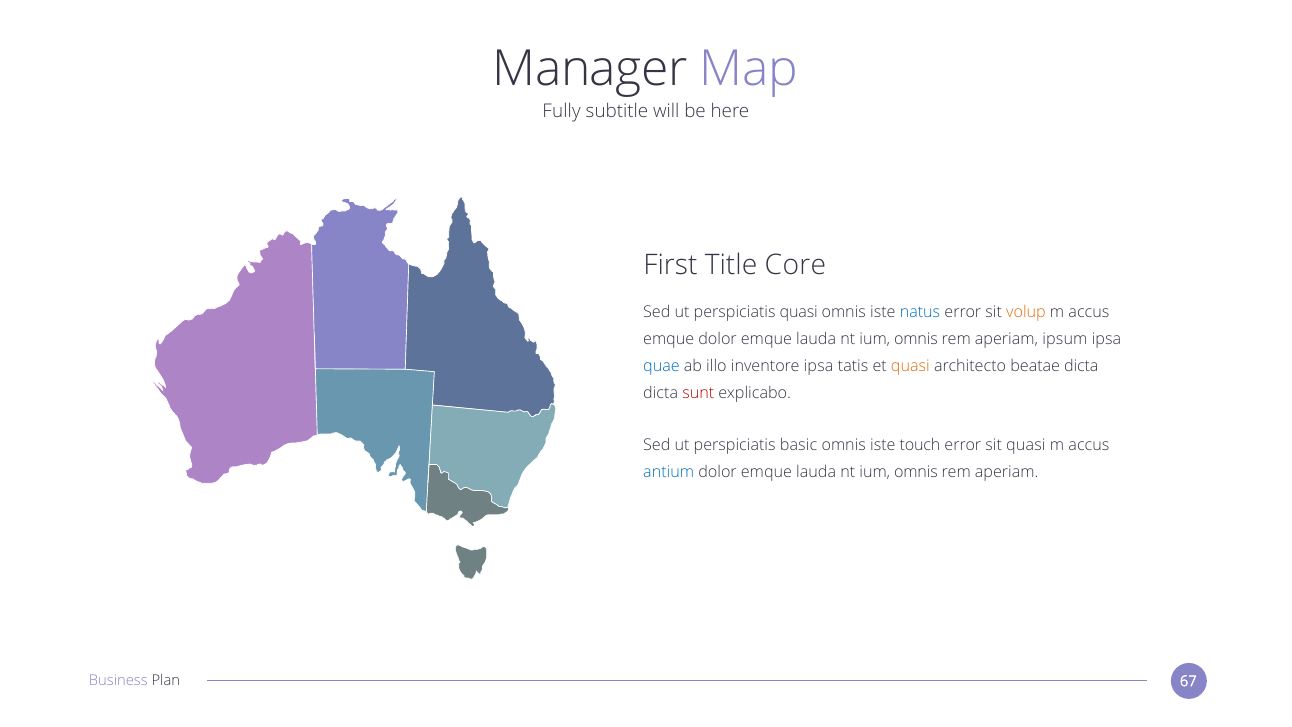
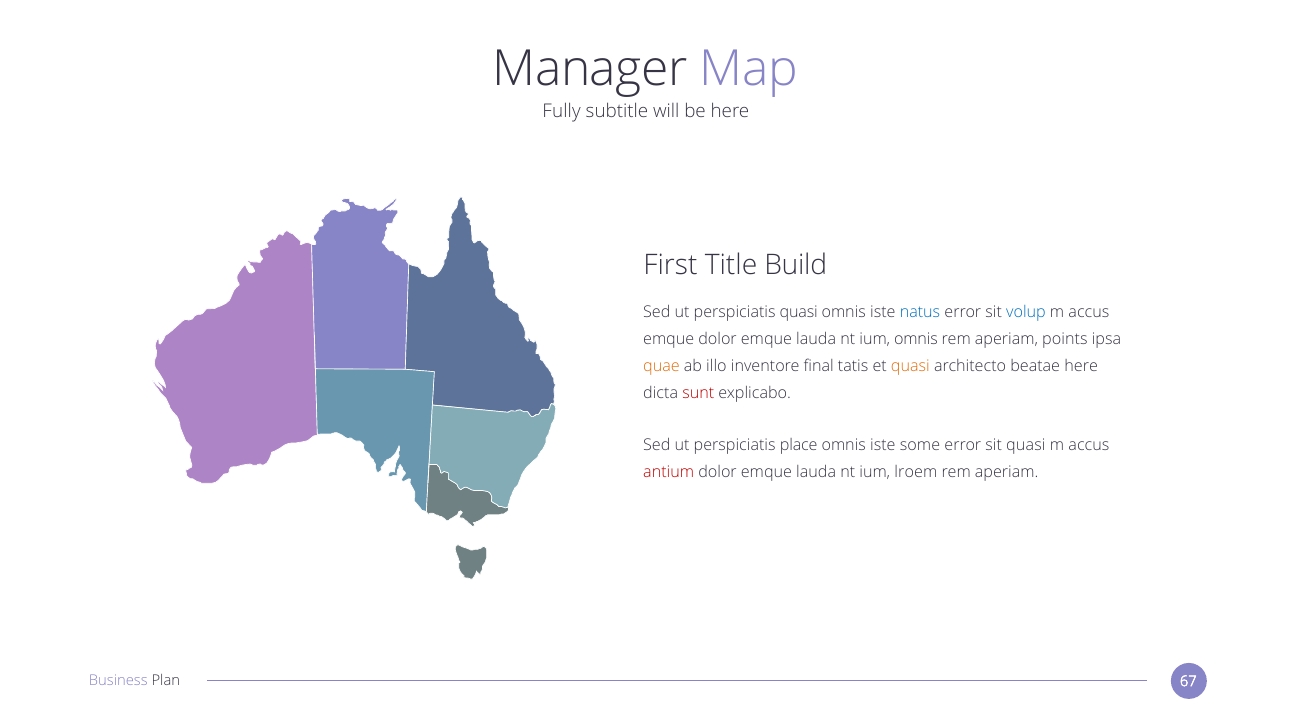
Core: Core -> Build (796, 265)
volup colour: orange -> blue (1026, 312)
ipsum: ipsum -> points (1065, 339)
quae colour: blue -> orange (661, 366)
inventore ipsa: ipsa -> final (819, 366)
beatae dicta: dicta -> here (1081, 366)
basic: basic -> place (799, 445)
touch: touch -> some (920, 445)
antium colour: blue -> red (669, 472)
omnis: omnis -> lroem (916, 472)
